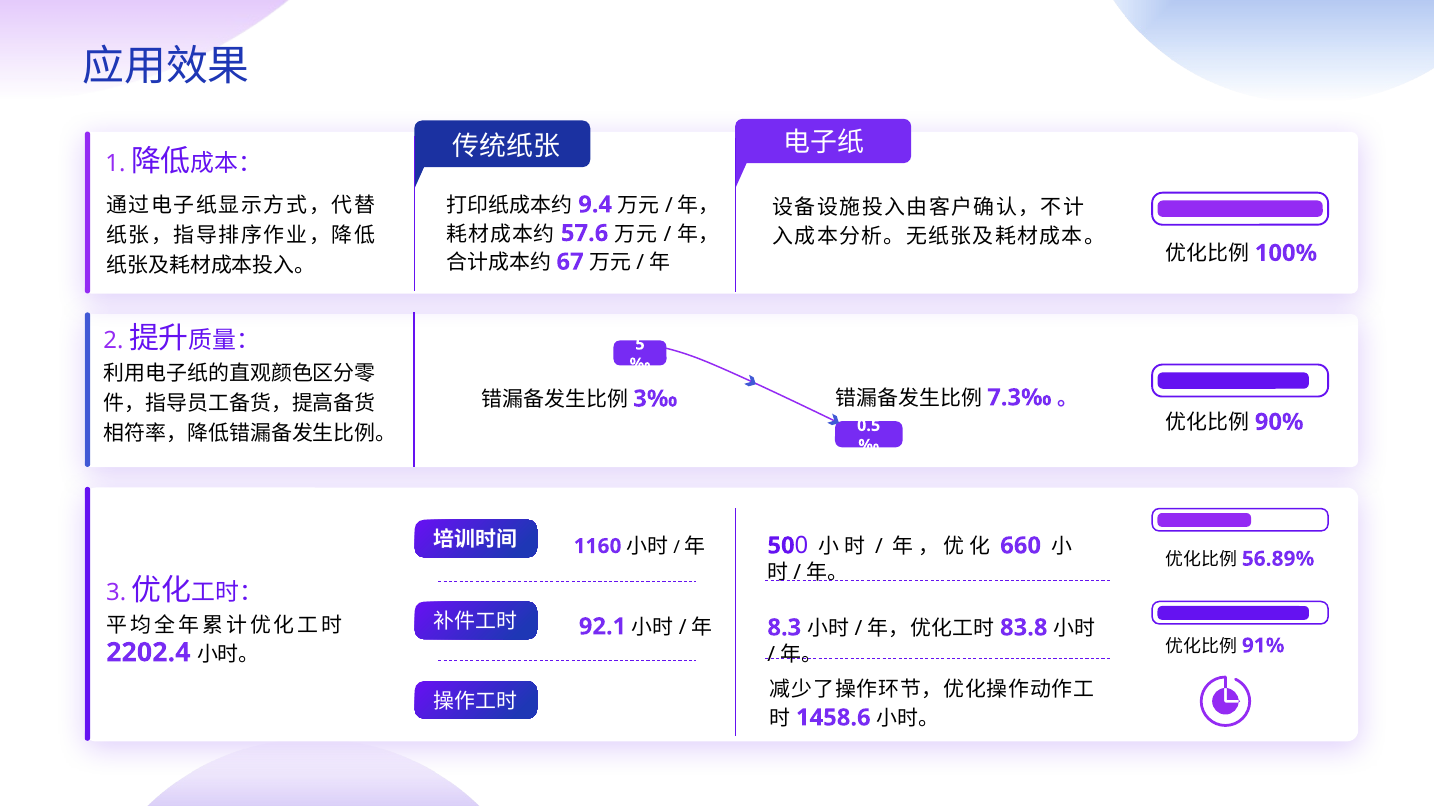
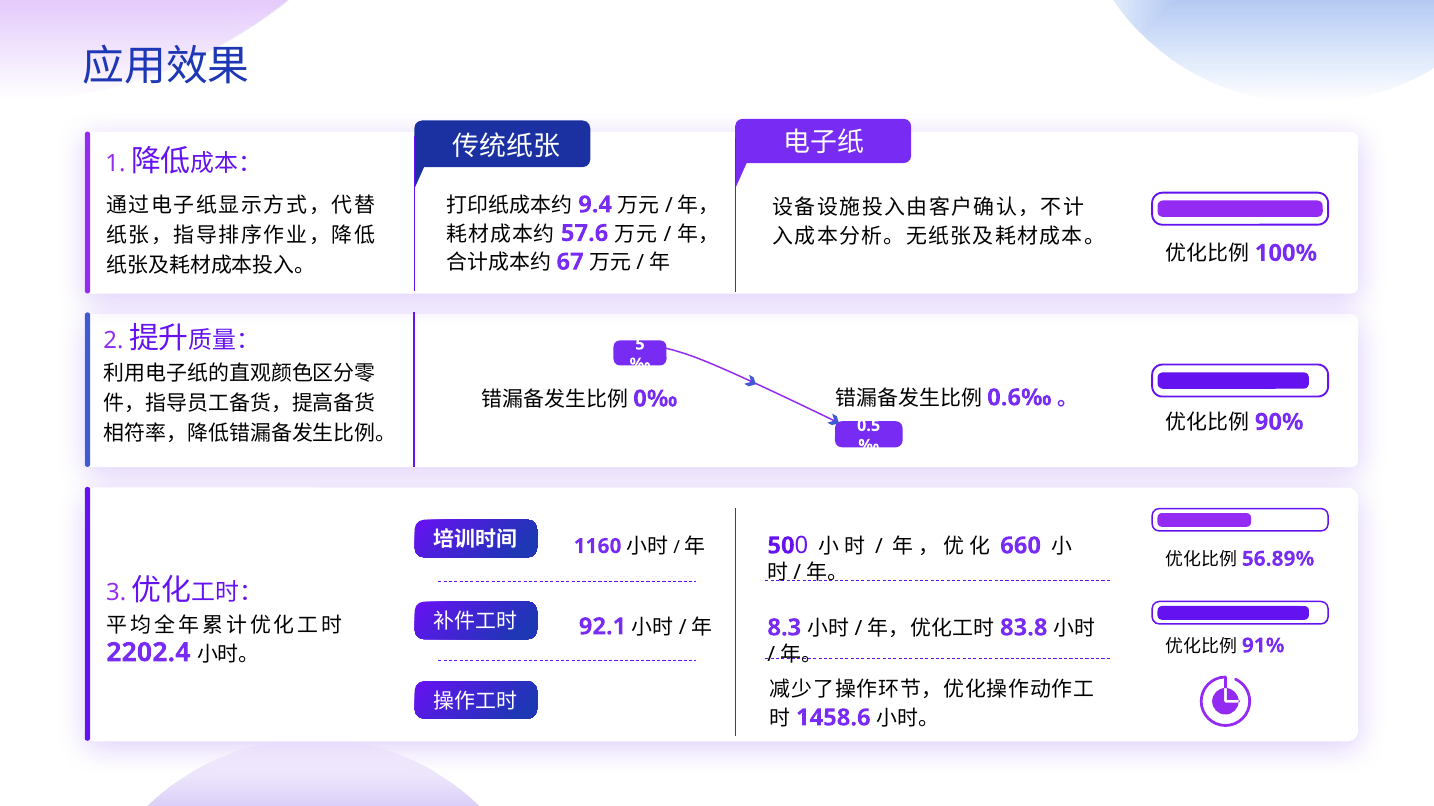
7.3‰: 7.3‰ -> 0.6‰ (1019, 398)
3‰: 3‰ -> 0‰ (655, 399)
